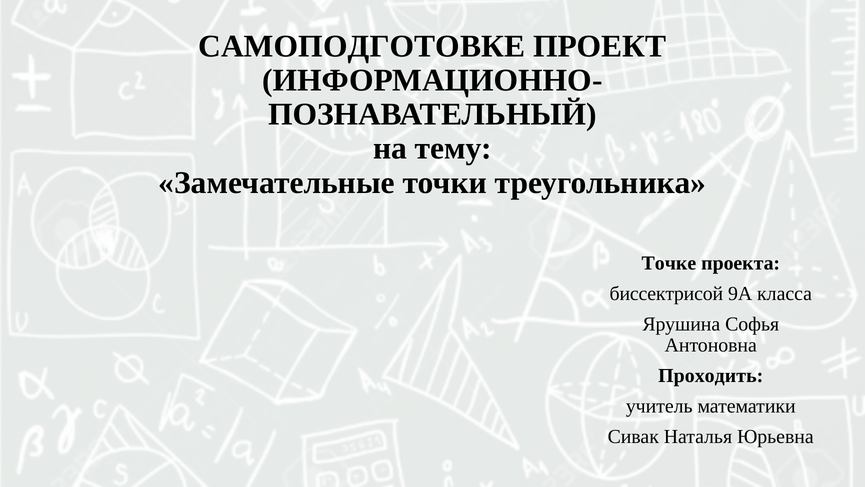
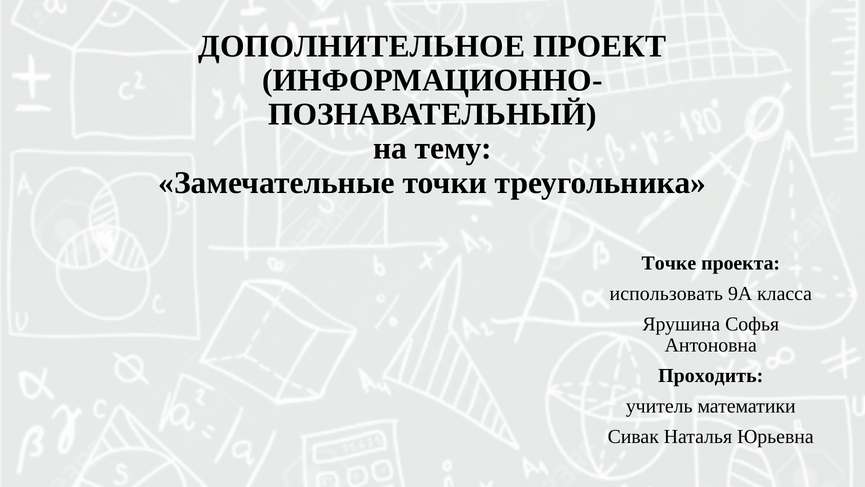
САМОПОДГОТОВКЕ: САМОПОДГОТОВКЕ -> ДОПОЛНИТЕЛЬНОЕ (362, 46)
биссектрисой: биссектрисой -> использовать (666, 293)
